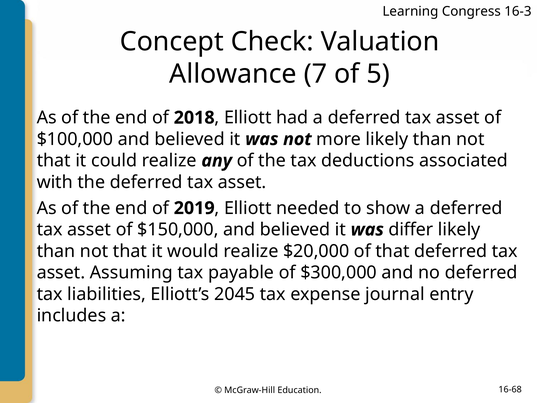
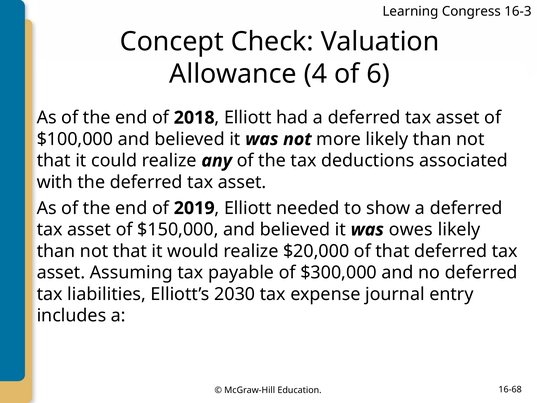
7: 7 -> 4 (315, 74)
5: 5 -> 6 (378, 74)
differ: differ -> owes (411, 229)
2045: 2045 -> 2030 (235, 294)
